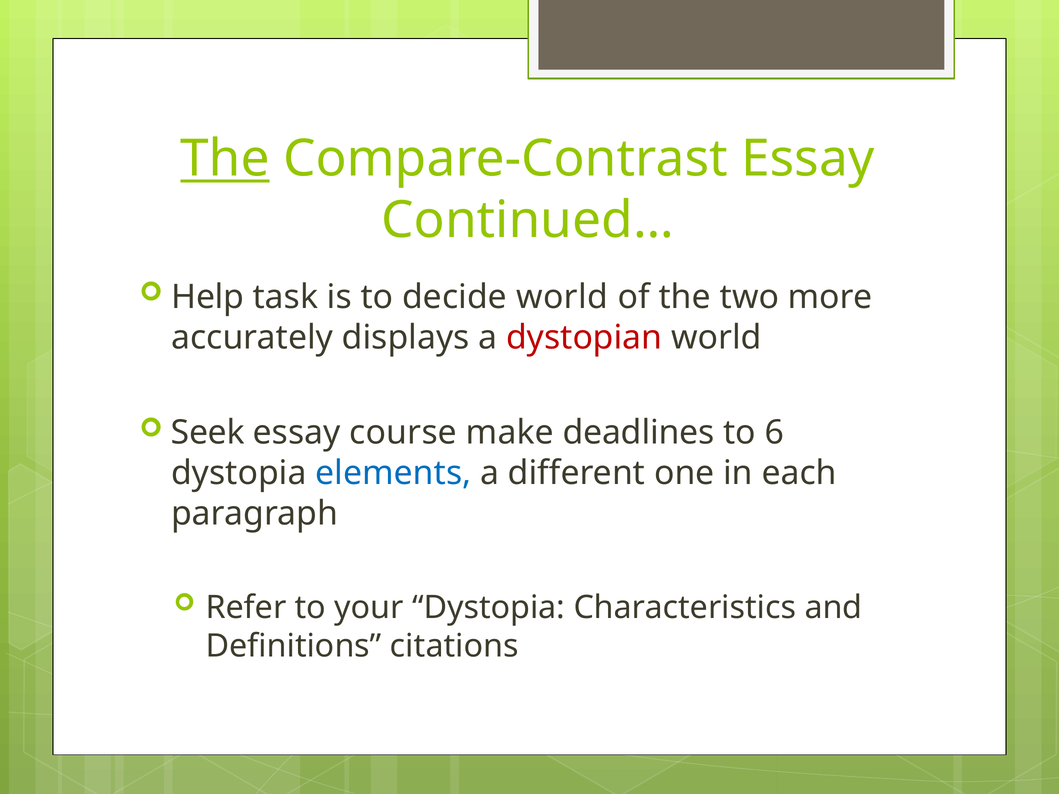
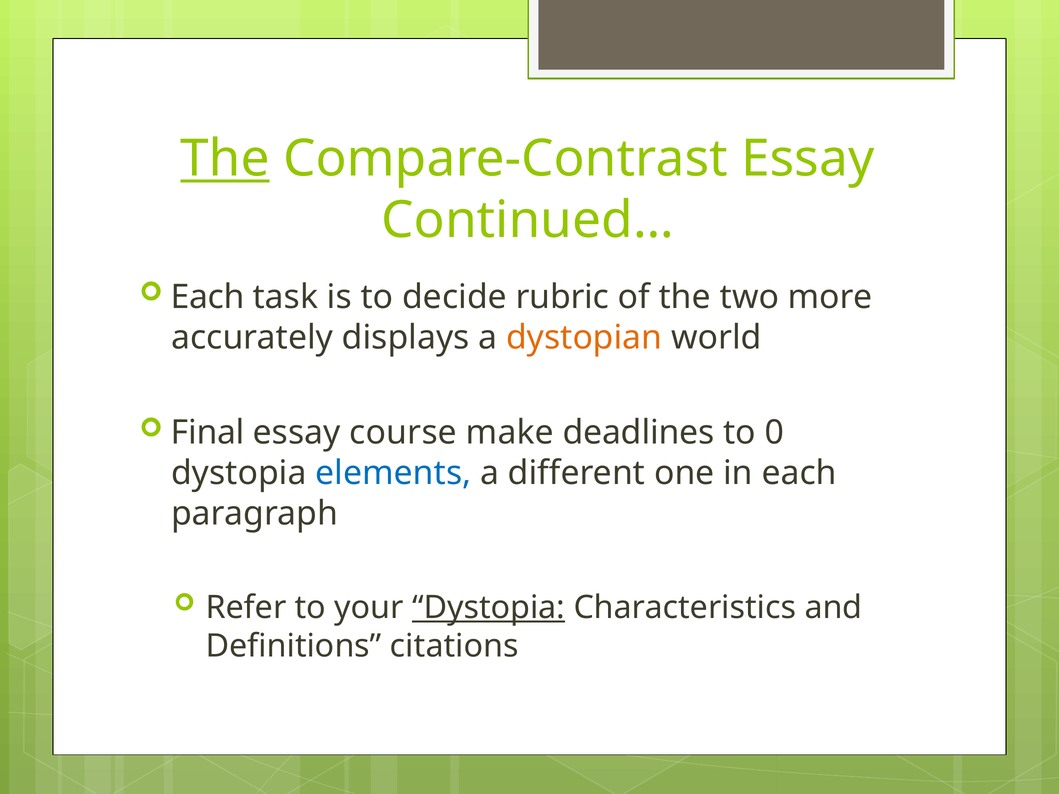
Help: Help -> Each (208, 297)
decide world: world -> rubric (562, 297)
dystopian colour: red -> orange (584, 338)
Seek: Seek -> Final (208, 433)
6: 6 -> 0 (774, 433)
Dystopia underline: none -> present (489, 608)
